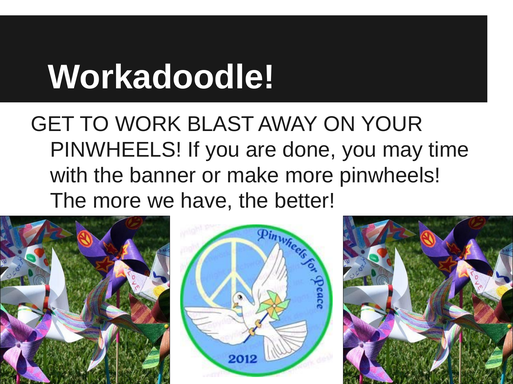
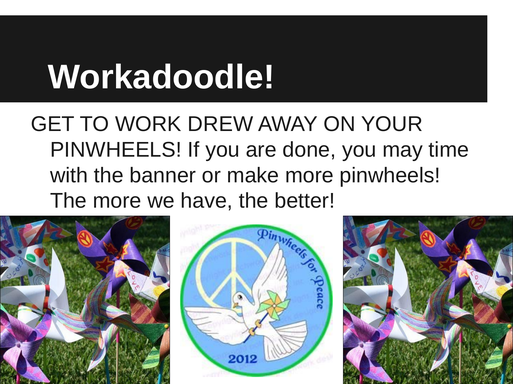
BLAST: BLAST -> DREW (220, 124)
